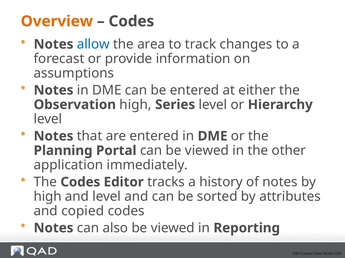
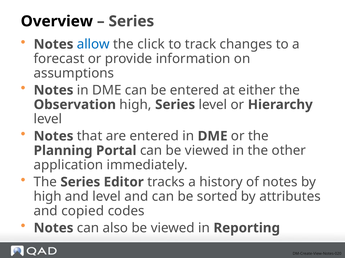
Overview colour: orange -> black (57, 21)
Codes: Codes -> Series (131, 21)
area: area -> click (151, 44)
The Codes: Codes -> Series (80, 183)
